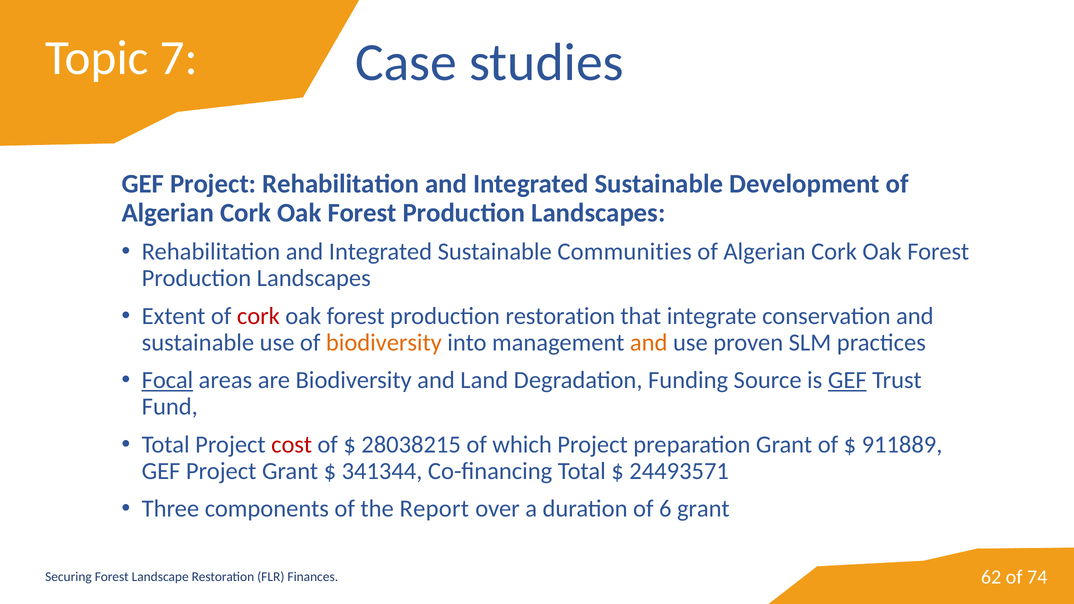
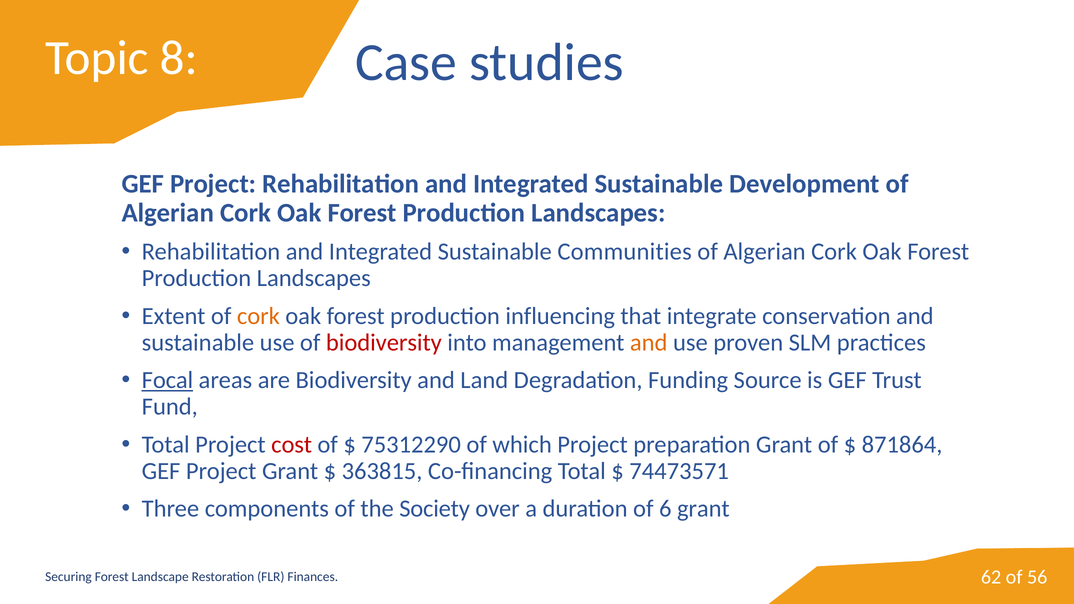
7: 7 -> 8 (179, 58)
cork colour: red -> orange (258, 316)
production restoration: restoration -> influencing (560, 316)
biodiversity colour: orange -> red (384, 342)
GEF underline: present -> none (847, 380)
28038215: 28038215 -> 75312290 (411, 445)
911889: 911889 -> 871864 (902, 445)
341344: 341344 -> 363815 (382, 471)
24493571: 24493571 -> 74473571 (679, 471)
Report: Report -> Society (435, 509)
74: 74 -> 56 (1037, 577)
